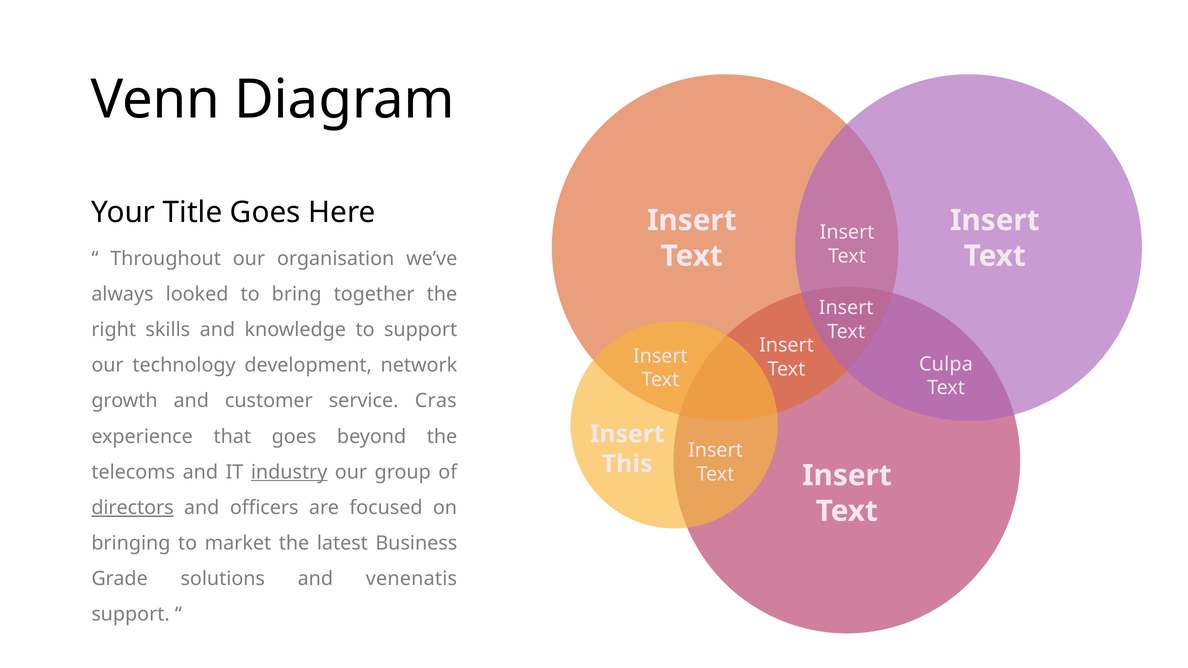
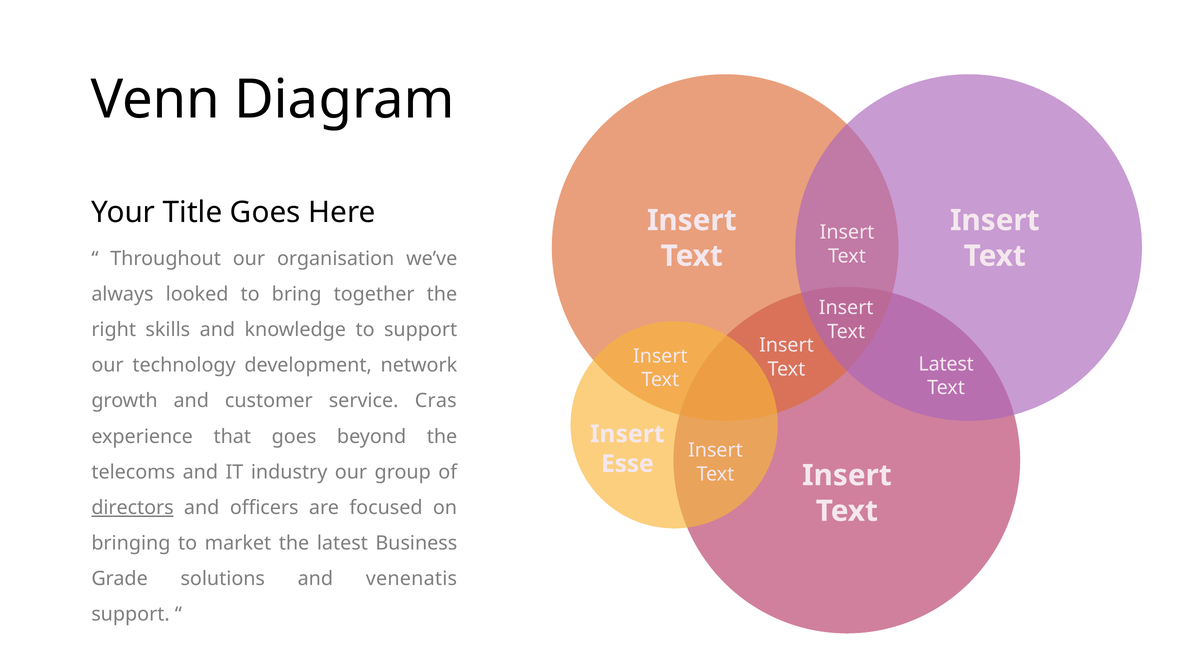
Culpa: Culpa -> Latest (946, 364)
This: This -> Esse (627, 464)
industry underline: present -> none (289, 472)
